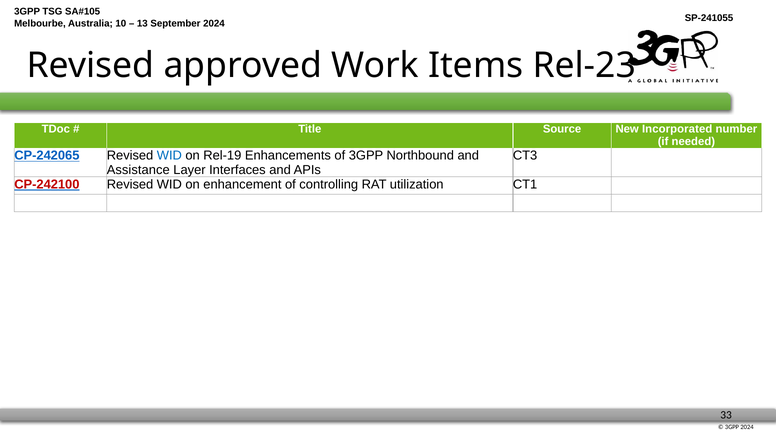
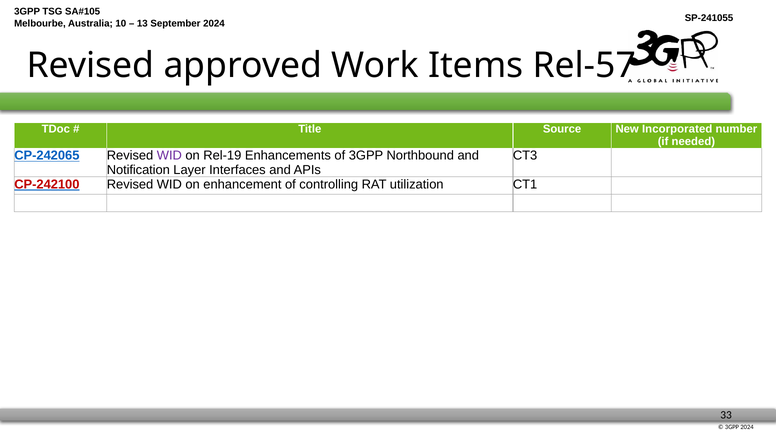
Rel-23: Rel-23 -> Rel-57 (584, 65)
WID colour: blue -> purple (169, 155)
Assistance: Assistance -> Notification (138, 170)
